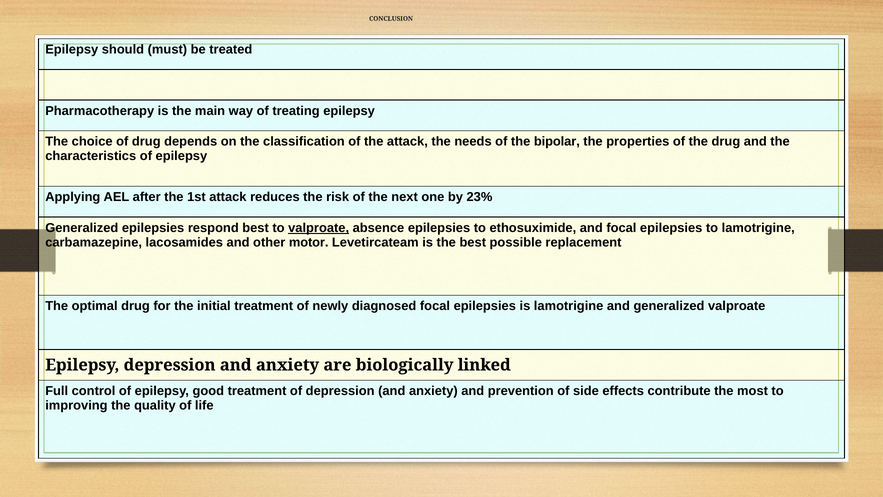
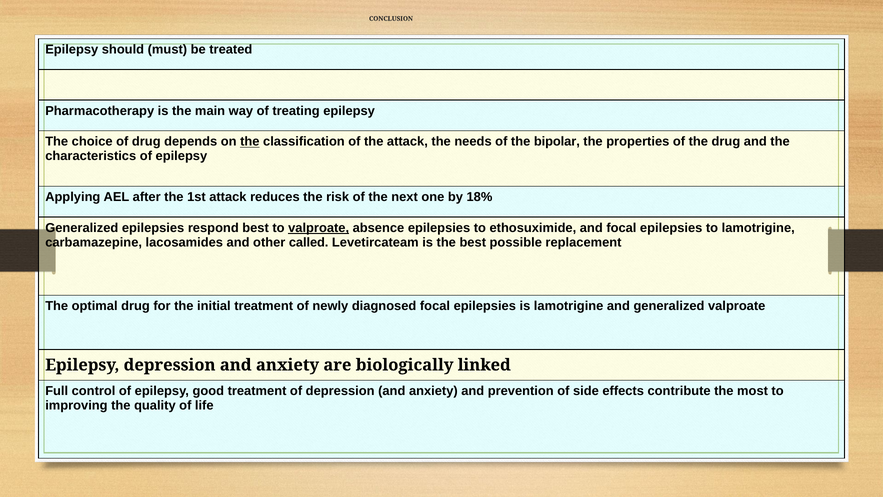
the underline: none -> present (250, 142)
23%: 23% -> 18% (479, 197)
motor: motor -> called (309, 242)
